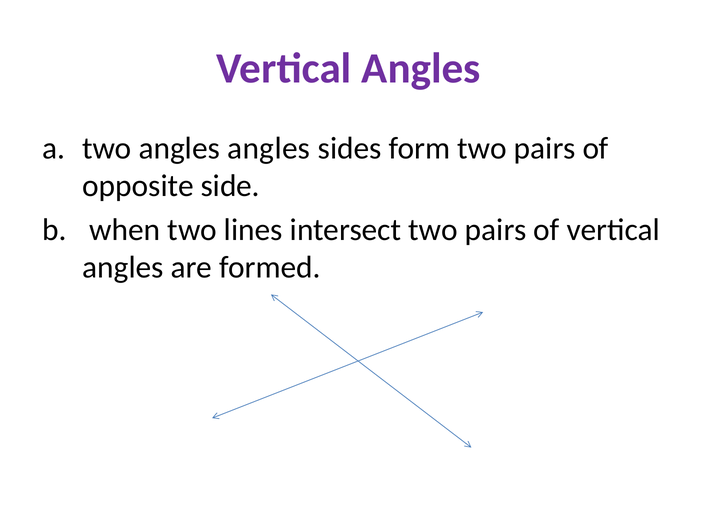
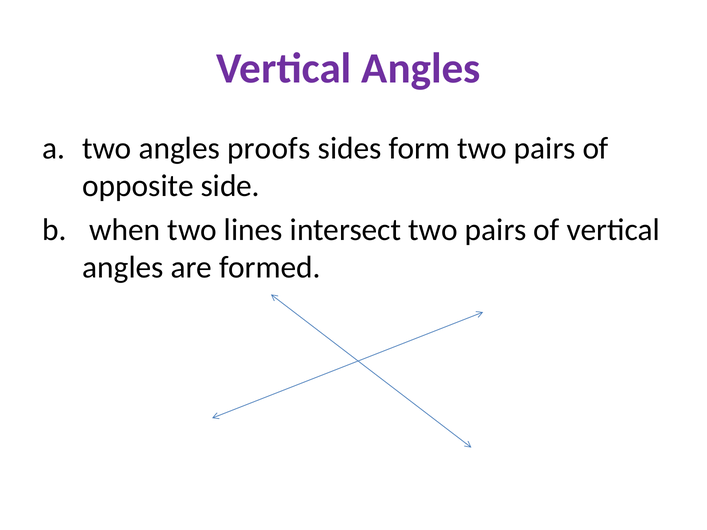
angles angles: angles -> proofs (269, 148)
